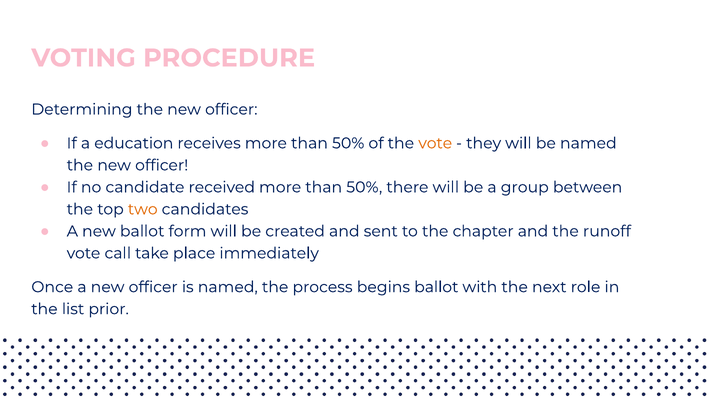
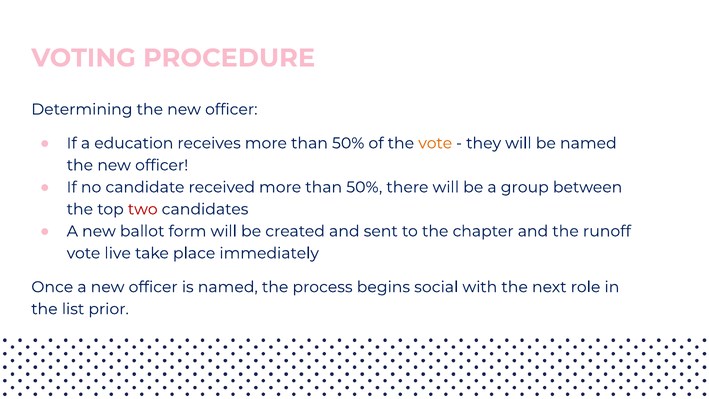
two colour: orange -> red (143, 209)
call: call -> live (118, 253)
begins ballot: ballot -> social (436, 287)
